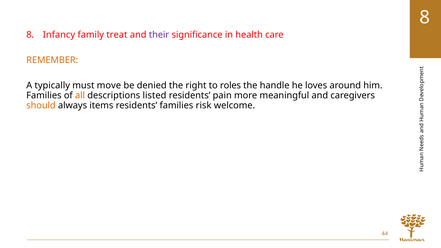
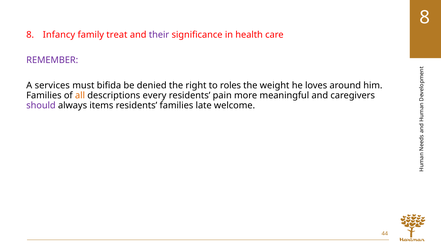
REMEMBER colour: orange -> purple (52, 60)
typically: typically -> services (52, 86)
move: move -> bifida (109, 86)
handle: handle -> weight (275, 86)
listed: listed -> every (155, 95)
should colour: orange -> purple (41, 105)
risk: risk -> late (204, 105)
